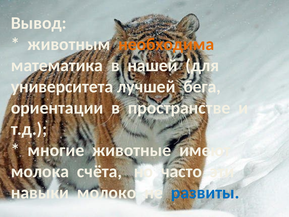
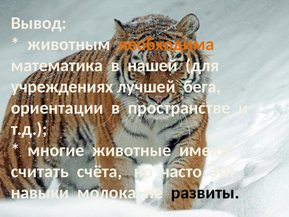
университета: университета -> учреждениях (62, 87)
молока: молока -> считать (40, 171)
молоко: молоко -> молока (107, 192)
развиты colour: blue -> black (205, 192)
